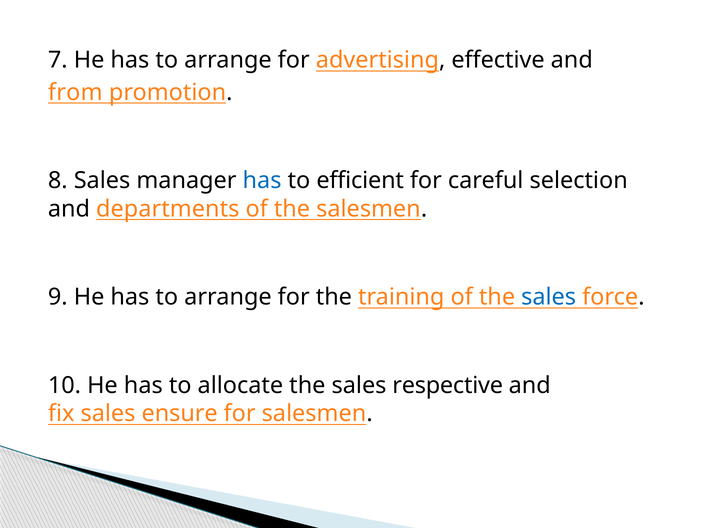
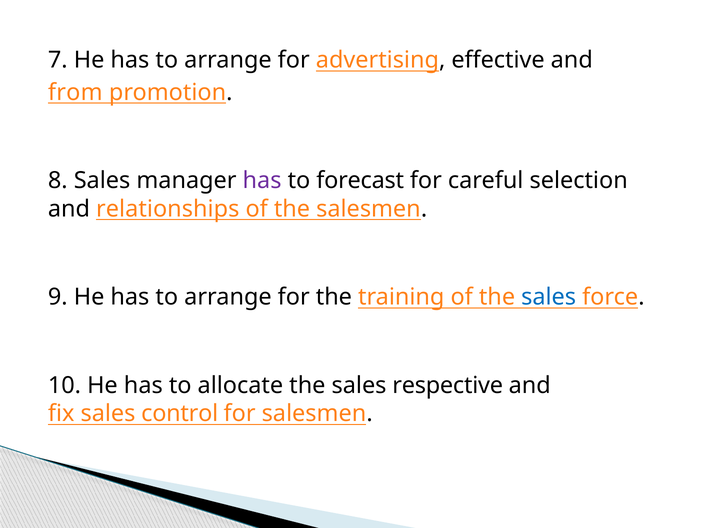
has colour: blue -> purple (262, 181)
efficient: efficient -> forecast (360, 181)
departments: departments -> relationships (168, 209)
ensure: ensure -> control (180, 414)
